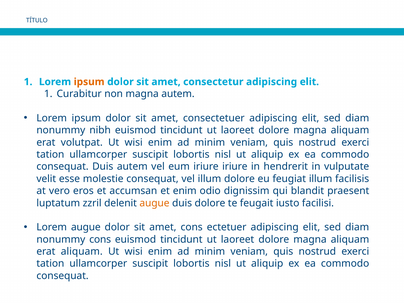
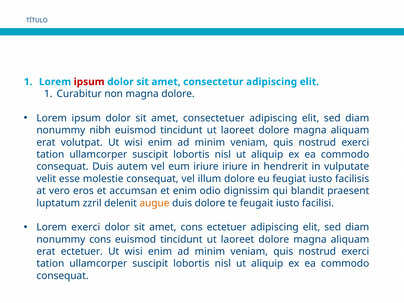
ipsum colour: orange -> red (89, 82)
magna autem: autem -> dolore (178, 94)
feugiat illum: illum -> iusto (321, 179)
Lorem augue: augue -> exerci (86, 227)
erat aliquam: aliquam -> ectetuer (82, 252)
